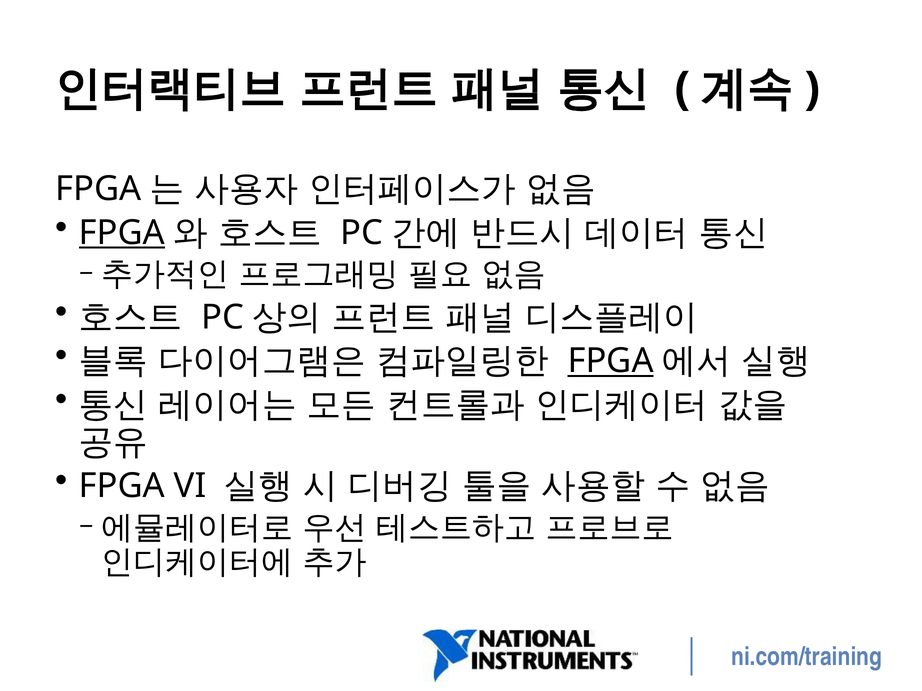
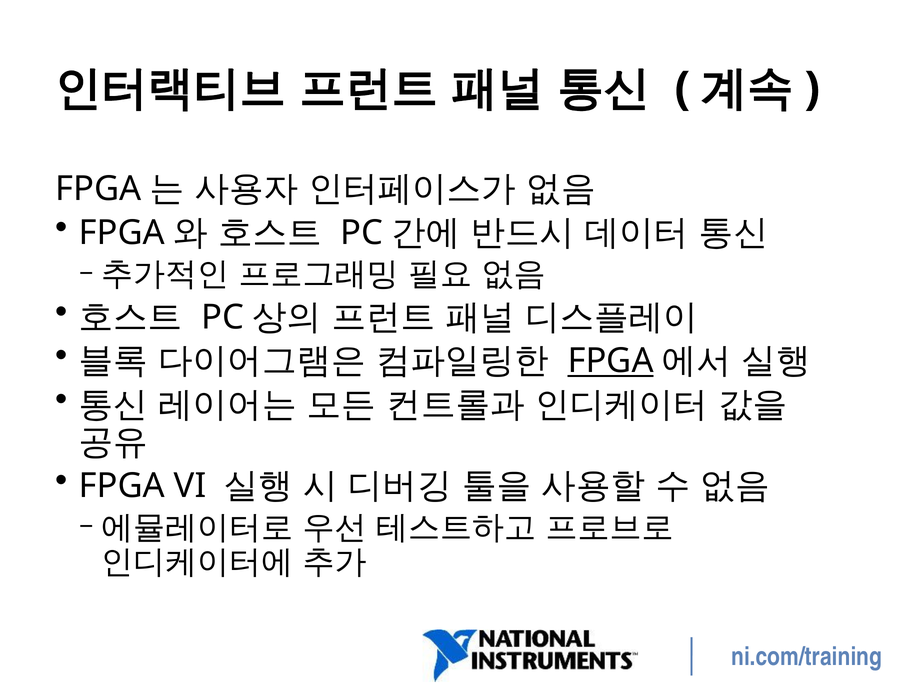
FPGA underline: present -> none (122, 233)
